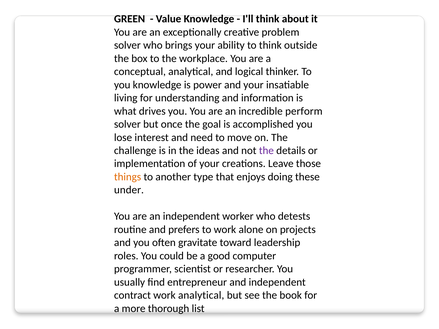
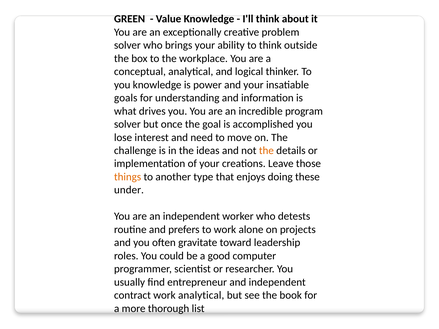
living: living -> goals (126, 98)
perform: perform -> program (304, 111)
the colour: purple -> orange (266, 151)
